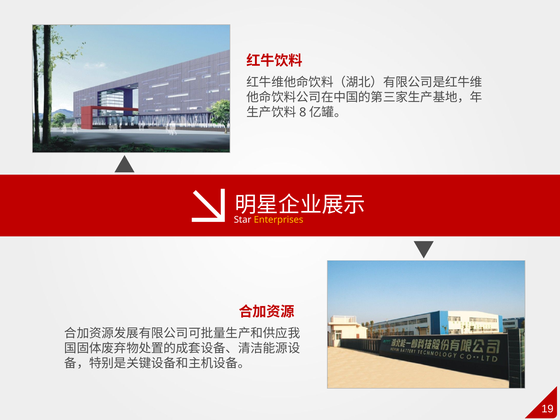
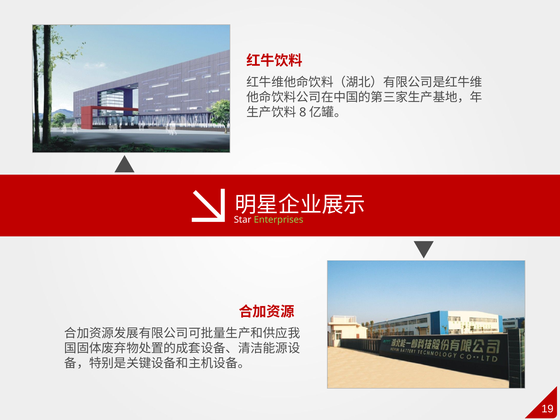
Enterprises colour: yellow -> light green (279, 220)
